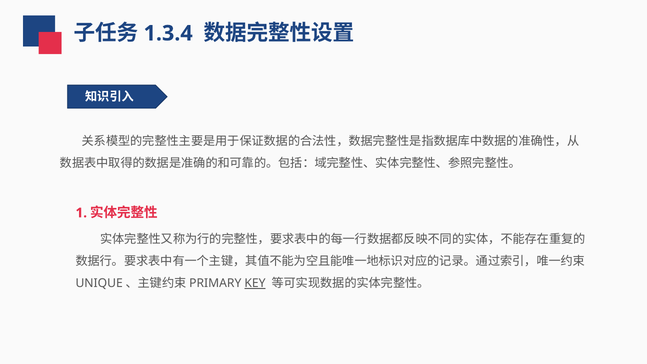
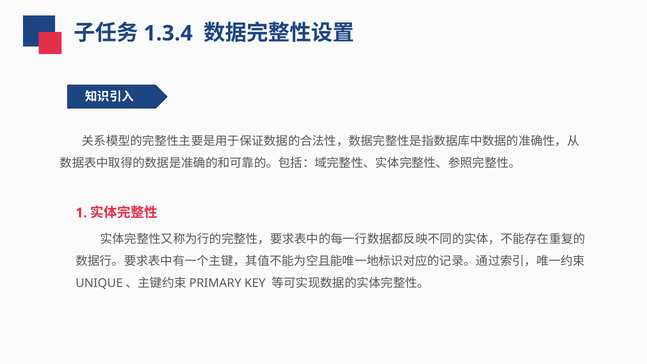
KEY underline: present -> none (255, 283)
